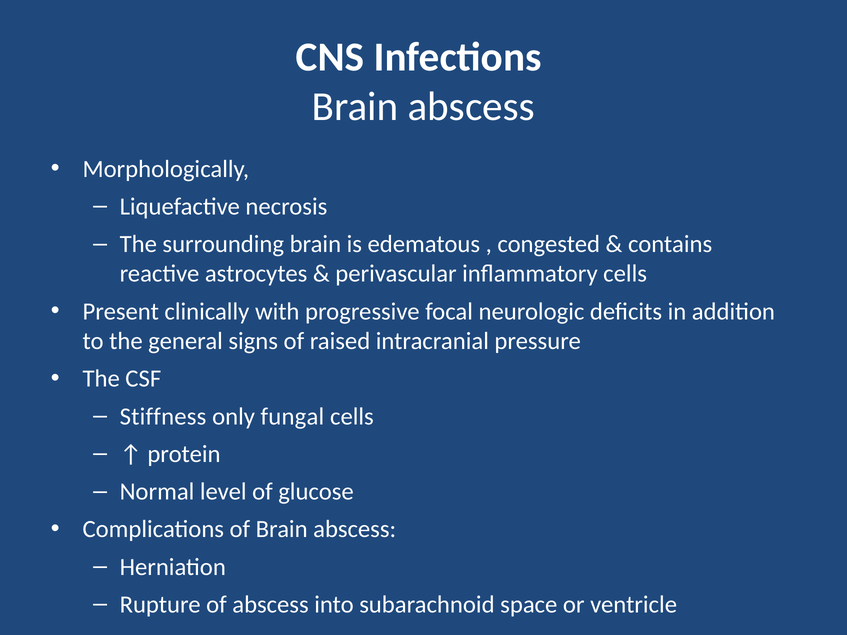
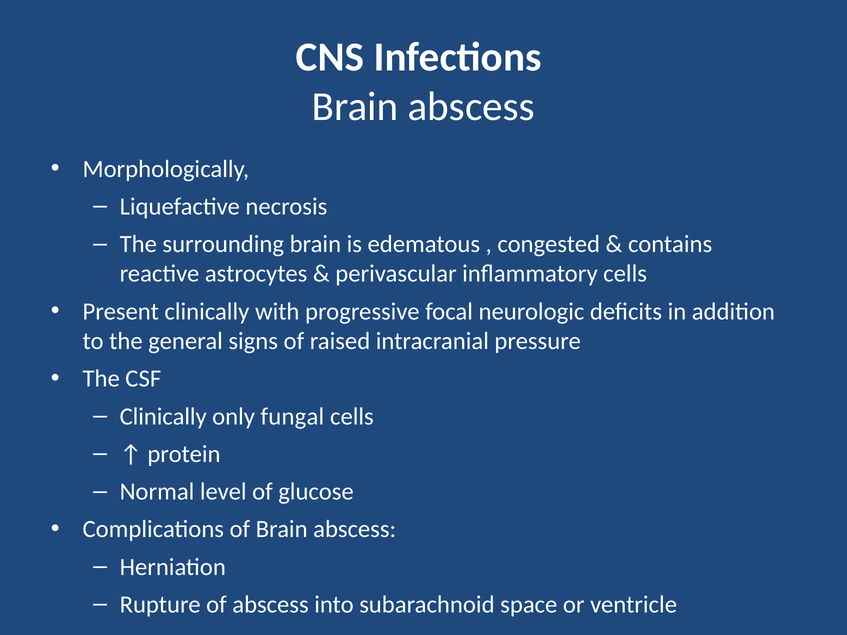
Stiffness: Stiffness -> Clinically (163, 417)
